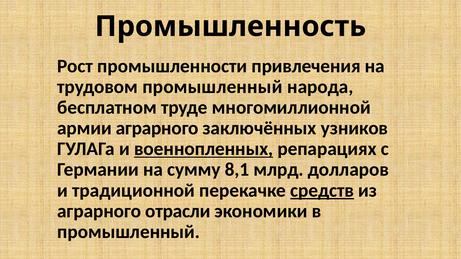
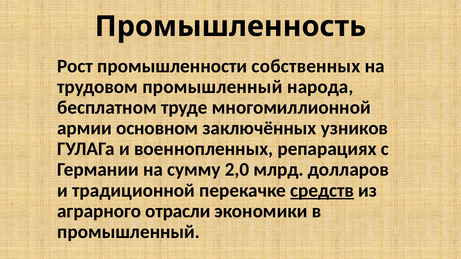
привлечения: привлечения -> собственных (306, 66)
армии аграрного: аграрного -> основном (157, 128)
военнопленных underline: present -> none (204, 149)
8,1: 8,1 -> 2,0 (237, 170)
